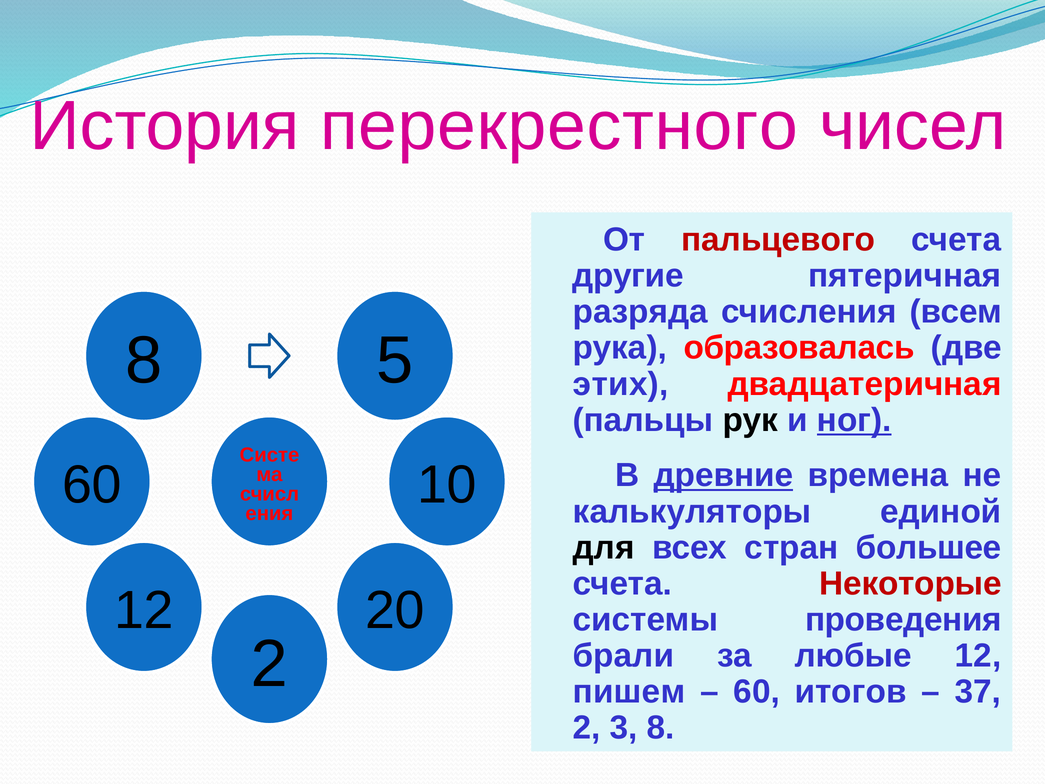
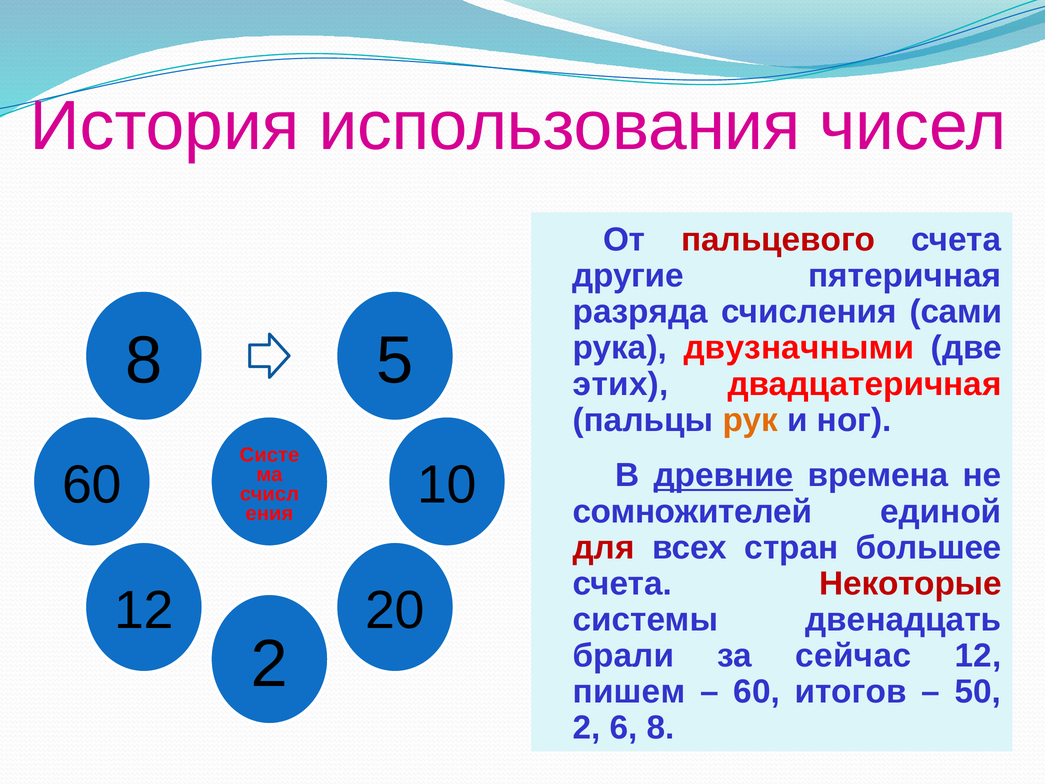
перекрестного: перекрестного -> использования (560, 126)
всем: всем -> сами (956, 312)
образовалась: образовалась -> двузначными (799, 348)
рук colour: black -> orange (750, 420)
ног underline: present -> none (854, 420)
калькуляторы: калькуляторы -> сомножителей (692, 511)
для colour: black -> red (604, 547)
проведения: проведения -> двенадцать (903, 619)
любые: любые -> сейчас (853, 655)
37: 37 -> 50 (978, 692)
3: 3 -> 6 (624, 728)
